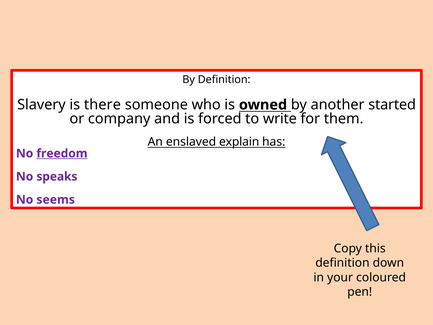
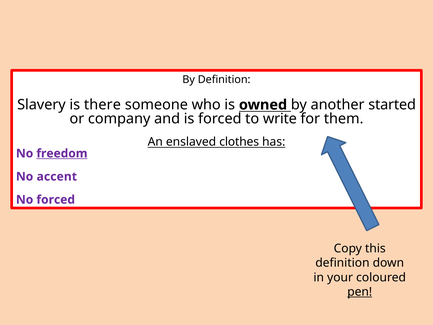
explain: explain -> clothes (239, 142)
speaks: speaks -> accent (57, 176)
No seems: seems -> forced (56, 200)
pen underline: none -> present (360, 292)
